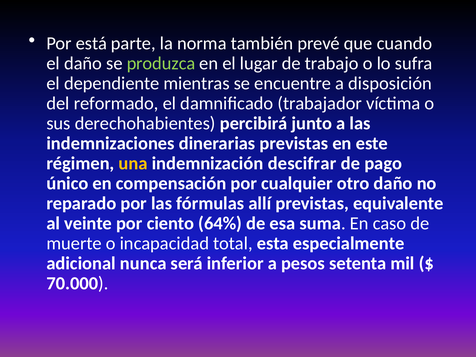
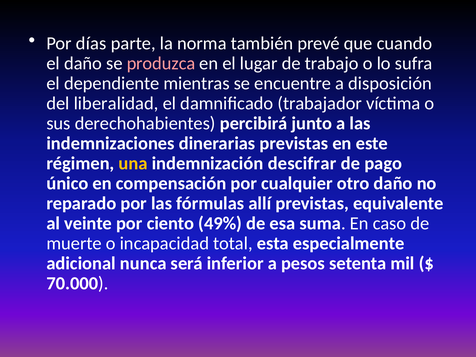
está: está -> días (91, 43)
produzca colour: light green -> pink (161, 63)
reformado: reformado -> liberalidad (116, 103)
64%: 64% -> 49% (220, 223)
